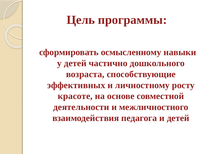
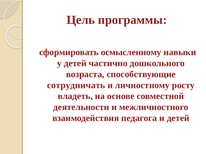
эффективных: эффективных -> сотрудничать (76, 85)
красоте: красоте -> владеть (75, 96)
